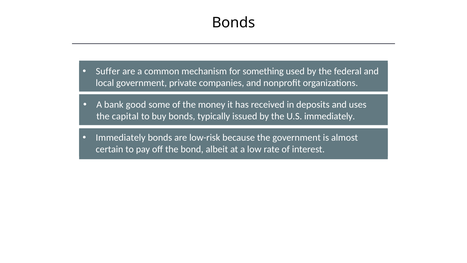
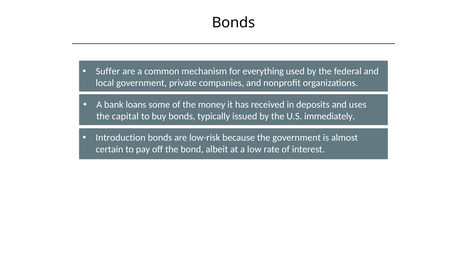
something: something -> everything (263, 71)
good: good -> loans (136, 105)
Immediately: Immediately -> Introduction (121, 138)
